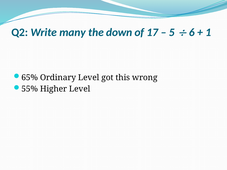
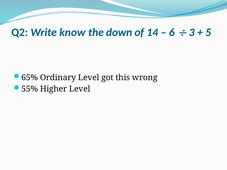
many: many -> know (72, 32)
17: 17 -> 14 (152, 32)
5: 5 -> 6 (172, 32)
6: 6 -> 3 (192, 32)
1: 1 -> 5 (208, 32)
